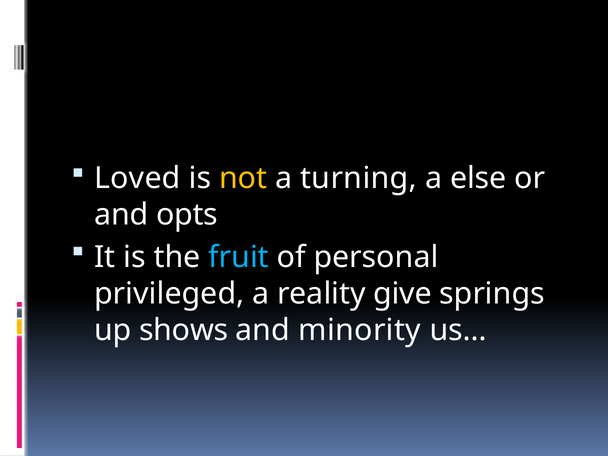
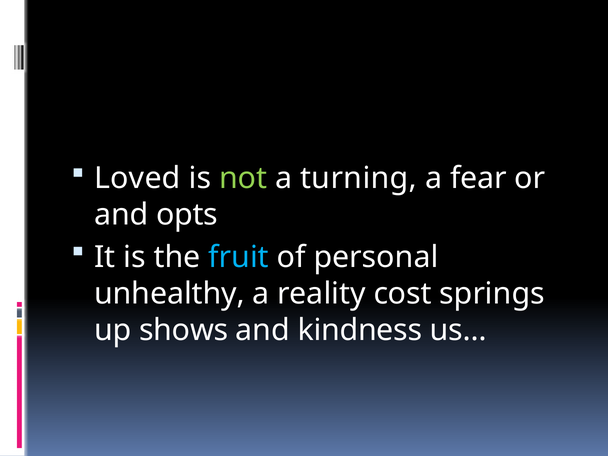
not colour: yellow -> light green (243, 178)
else: else -> fear (478, 178)
privileged: privileged -> unhealthy (169, 294)
give: give -> cost (403, 294)
minority: minority -> kindness (360, 330)
